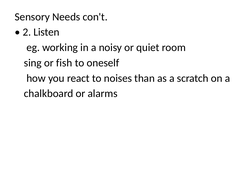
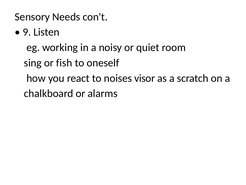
2: 2 -> 9 (27, 32)
than: than -> visor (145, 78)
